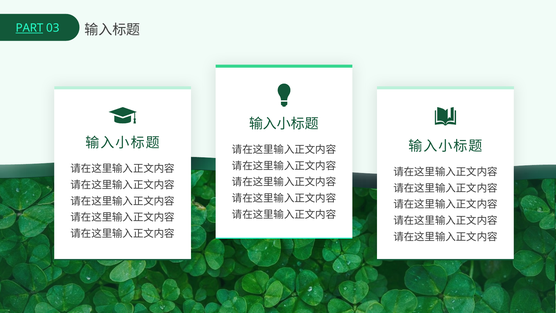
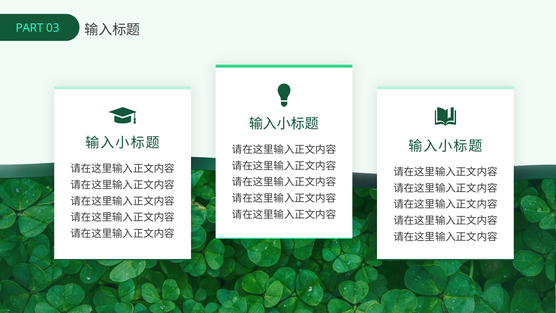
PART underline: present -> none (29, 28)
